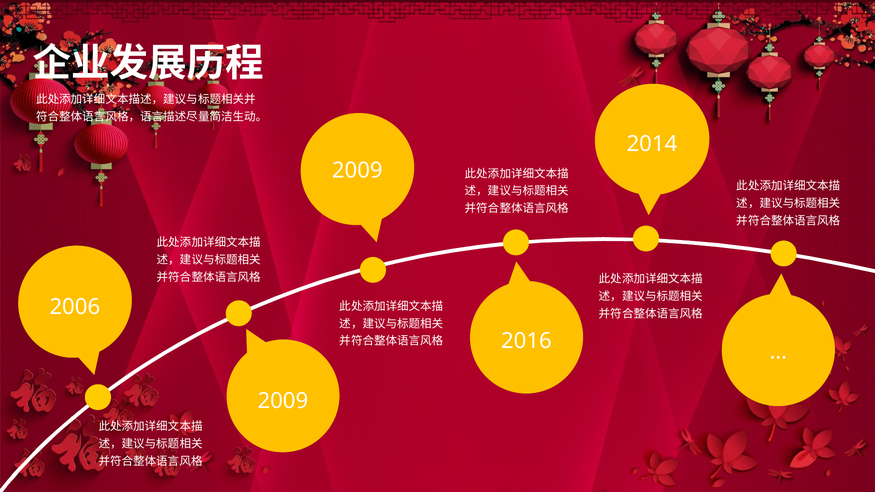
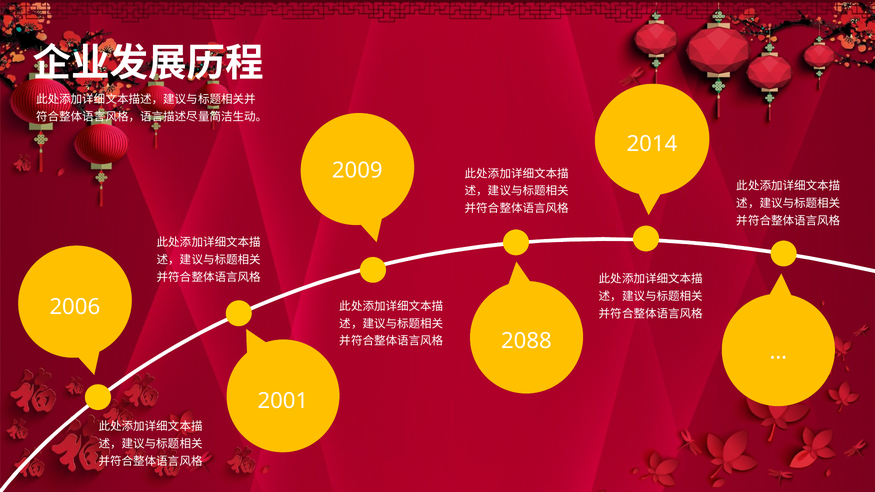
2016: 2016 -> 2088 (526, 341)
2009: 2009 -> 2001 (283, 401)
